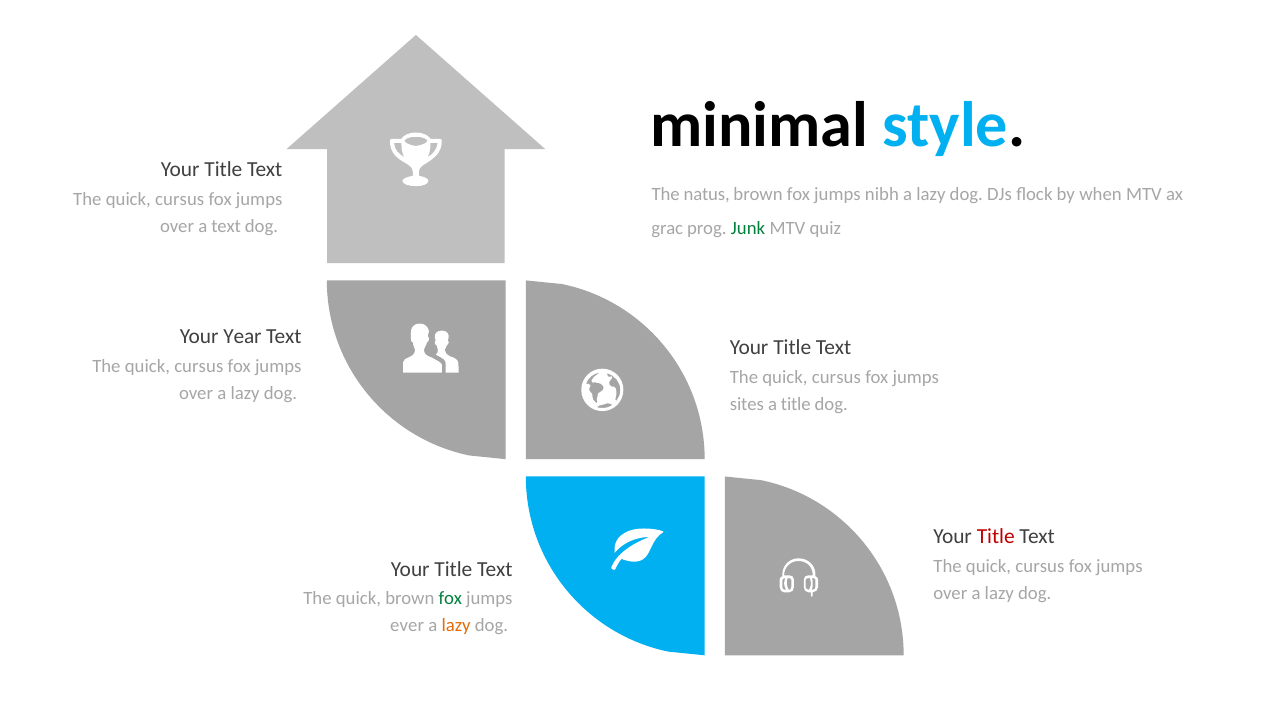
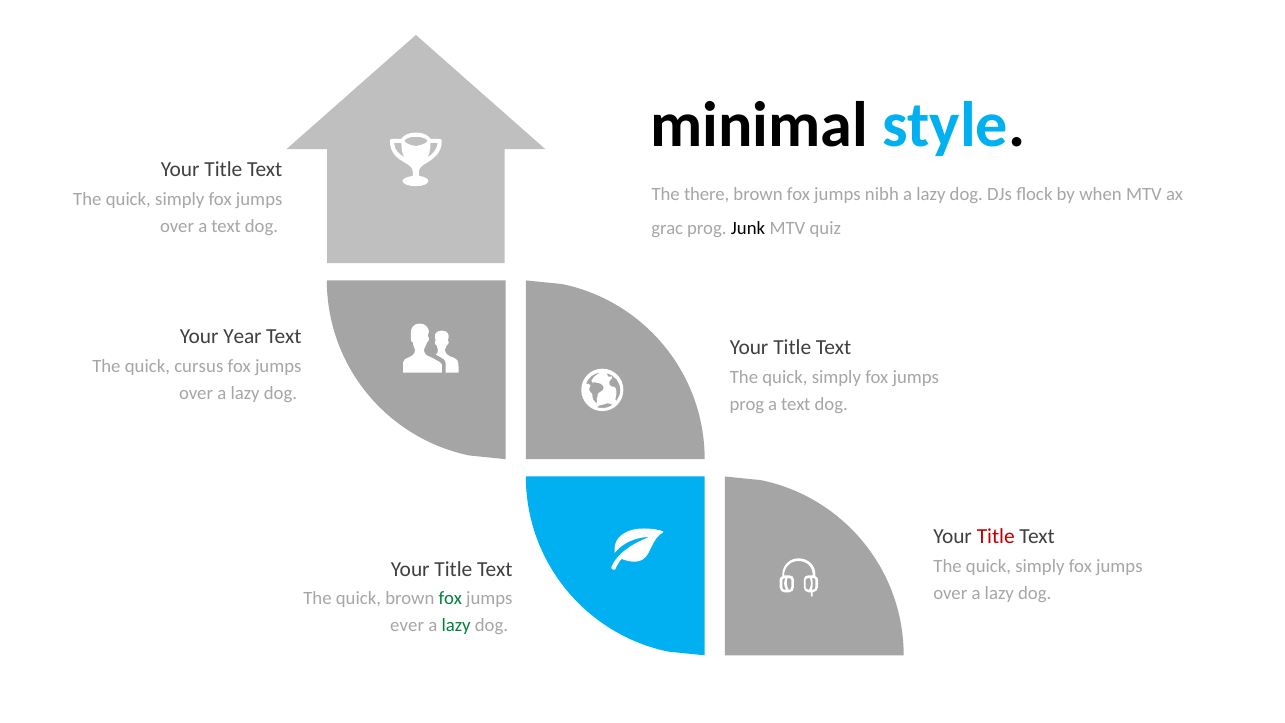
natus: natus -> there (707, 195)
cursus: cursus -> simply (180, 199)
Junk colour: green -> black (748, 228)
cursus: cursus -> simply (836, 377)
sites: sites -> prog (747, 404)
title: title -> text (796, 404)
cursus: cursus -> simply (1040, 566)
lazy colour: orange -> green (456, 626)
